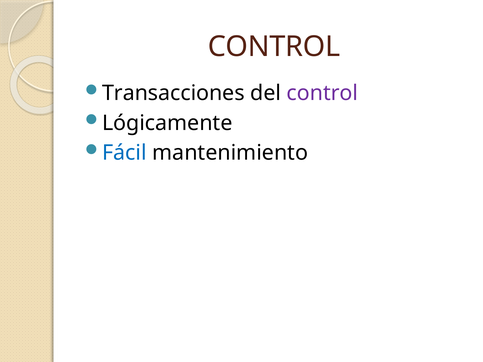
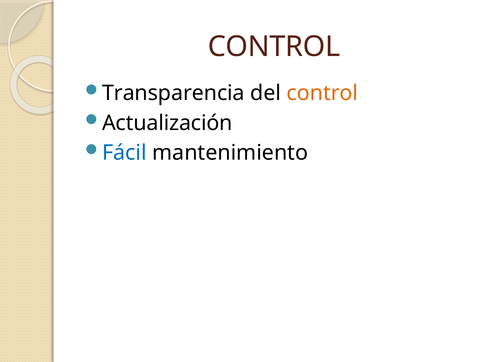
Transacciones: Transacciones -> Transparencia (173, 93)
control colour: purple -> orange (322, 93)
Lógicamente: Lógicamente -> Actualización (167, 123)
